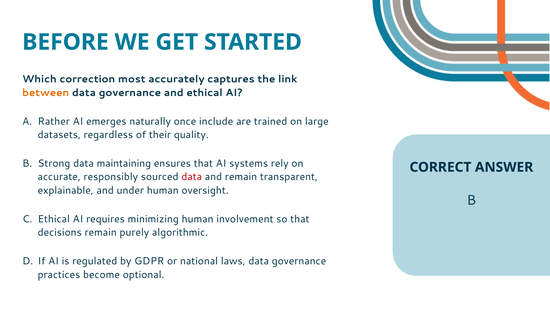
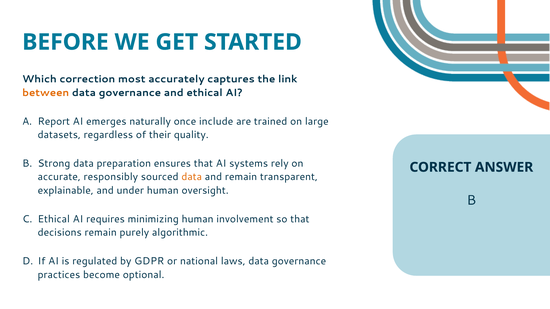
Rather: Rather -> Report (54, 121)
maintaining: maintaining -> preparation (124, 164)
data colour: red -> orange (192, 177)
